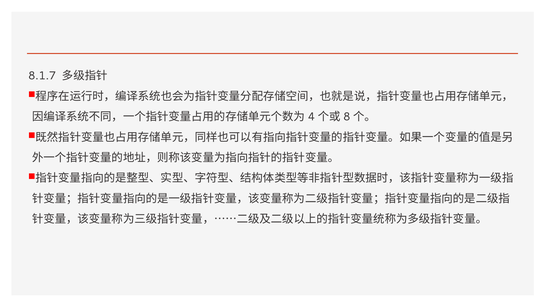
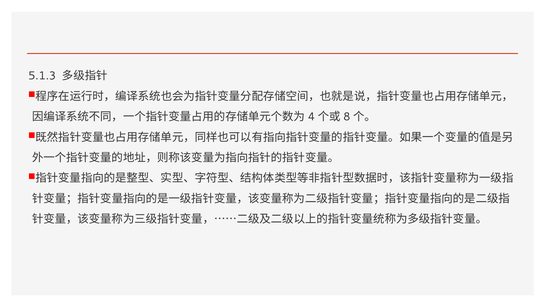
8.1.7: 8.1.7 -> 5.1.3 (42, 76)
